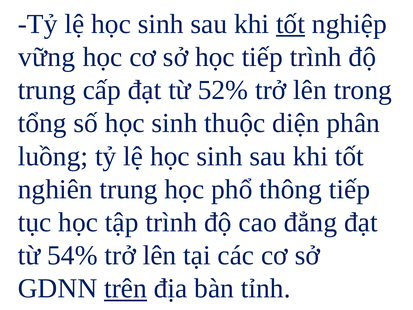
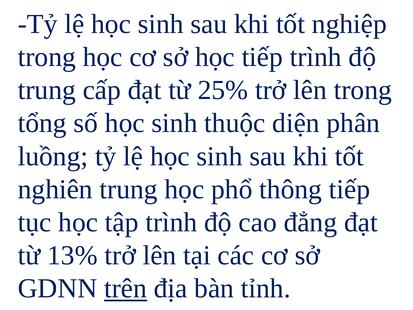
tốt underline: present -> none (291, 24)
vững: vững -> trong (47, 57)
52%: 52% -> 25% (223, 90)
54%: 54% -> 13% (72, 255)
